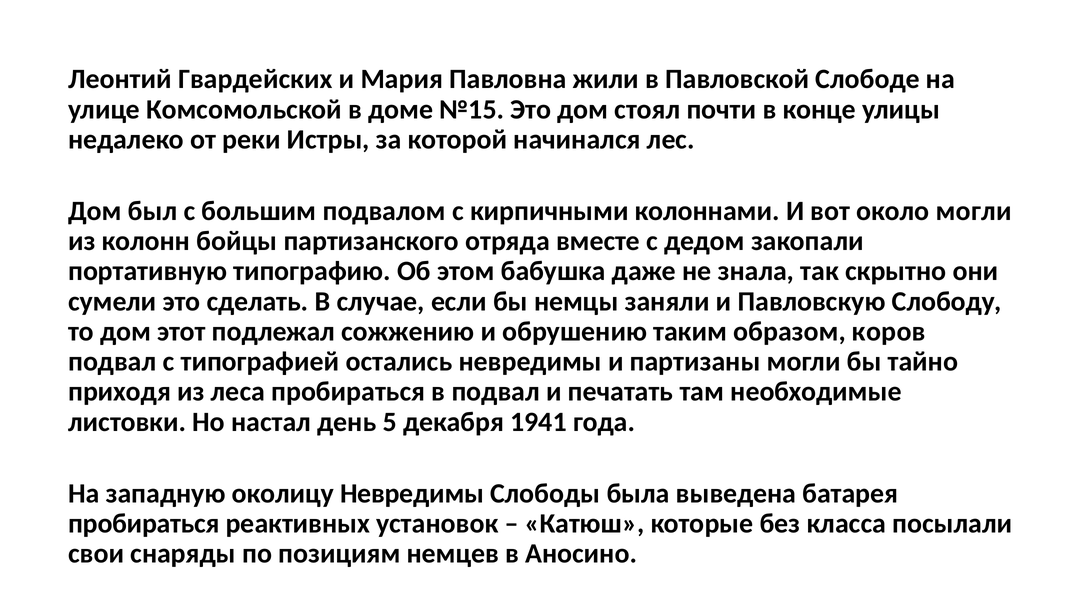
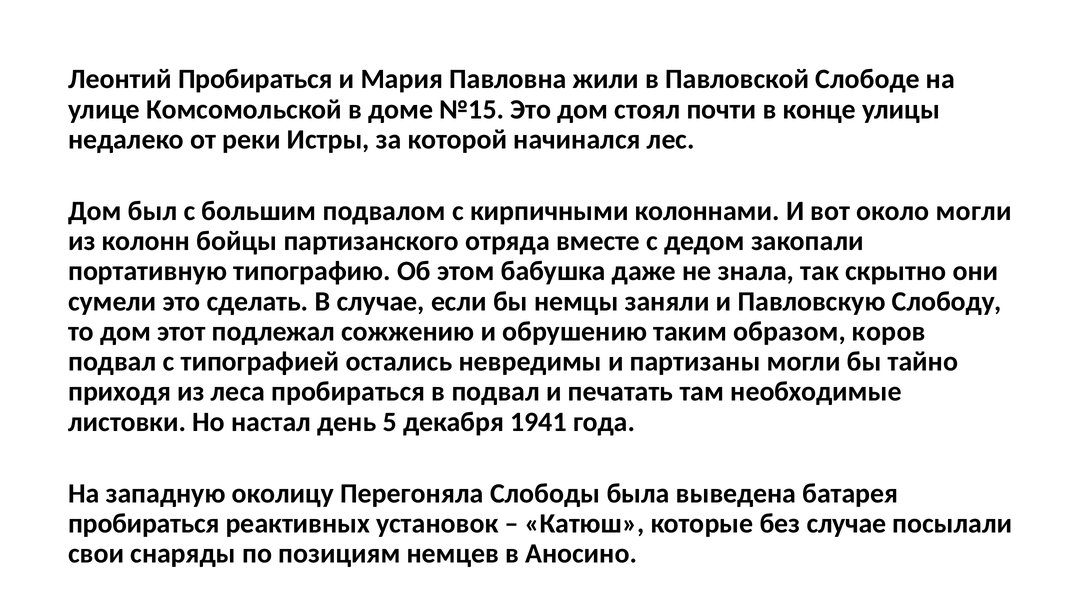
Леонтий Гвардейских: Гвардейских -> Пробираться (255, 79)
околицу Невредимы: Невредимы -> Перегоняла (412, 493)
без класса: класса -> случае (846, 523)
